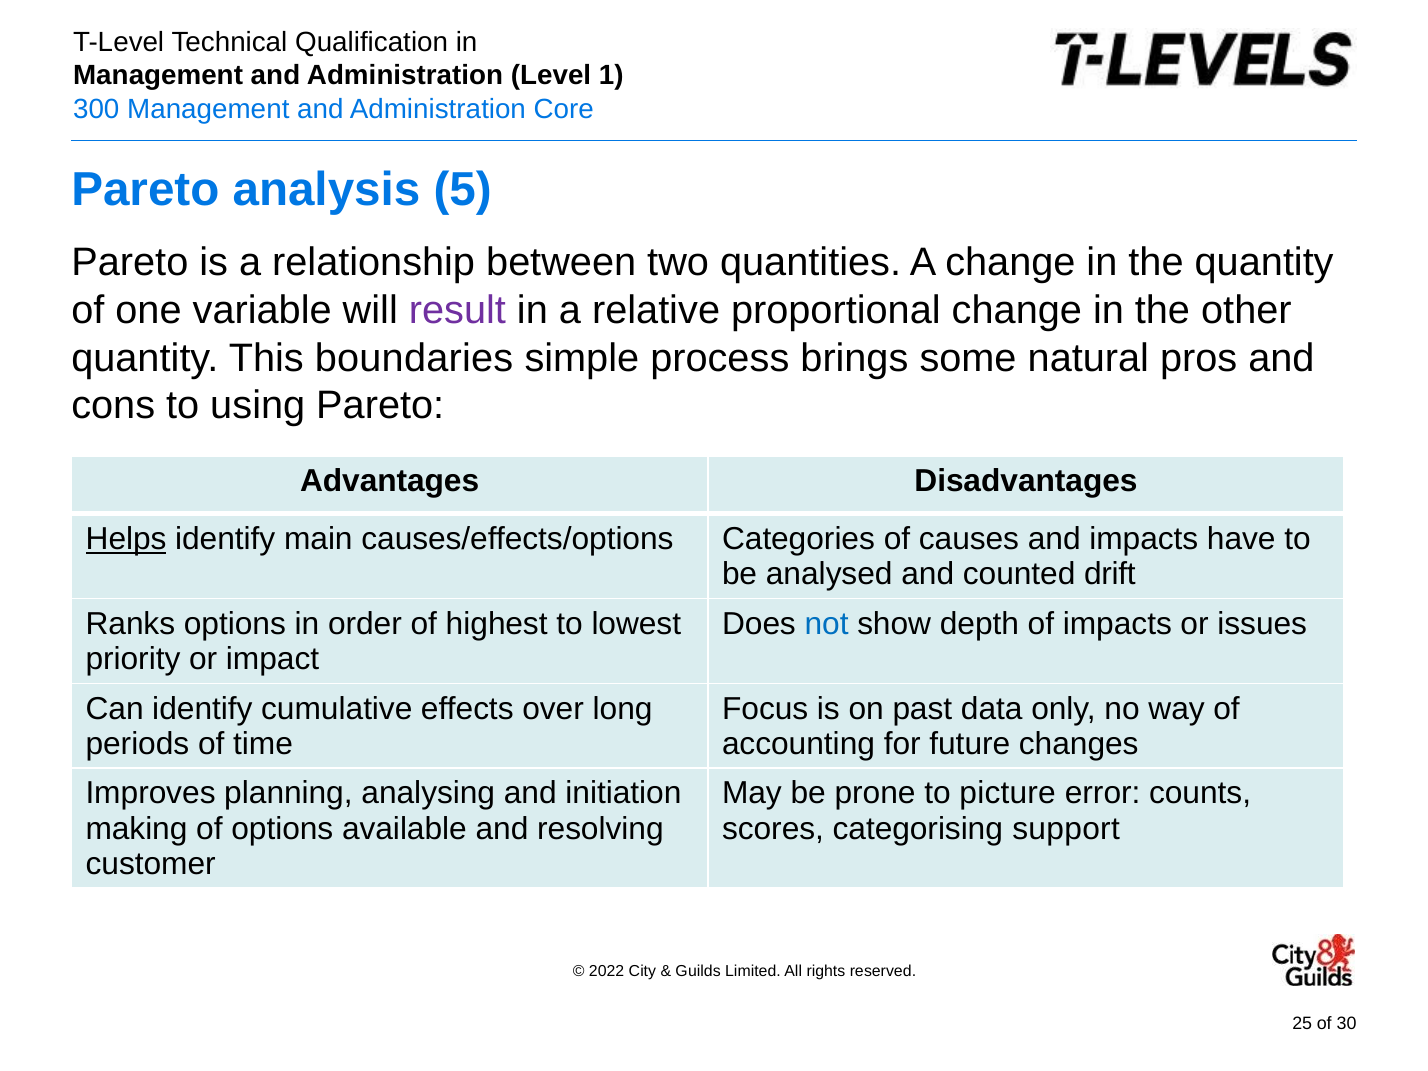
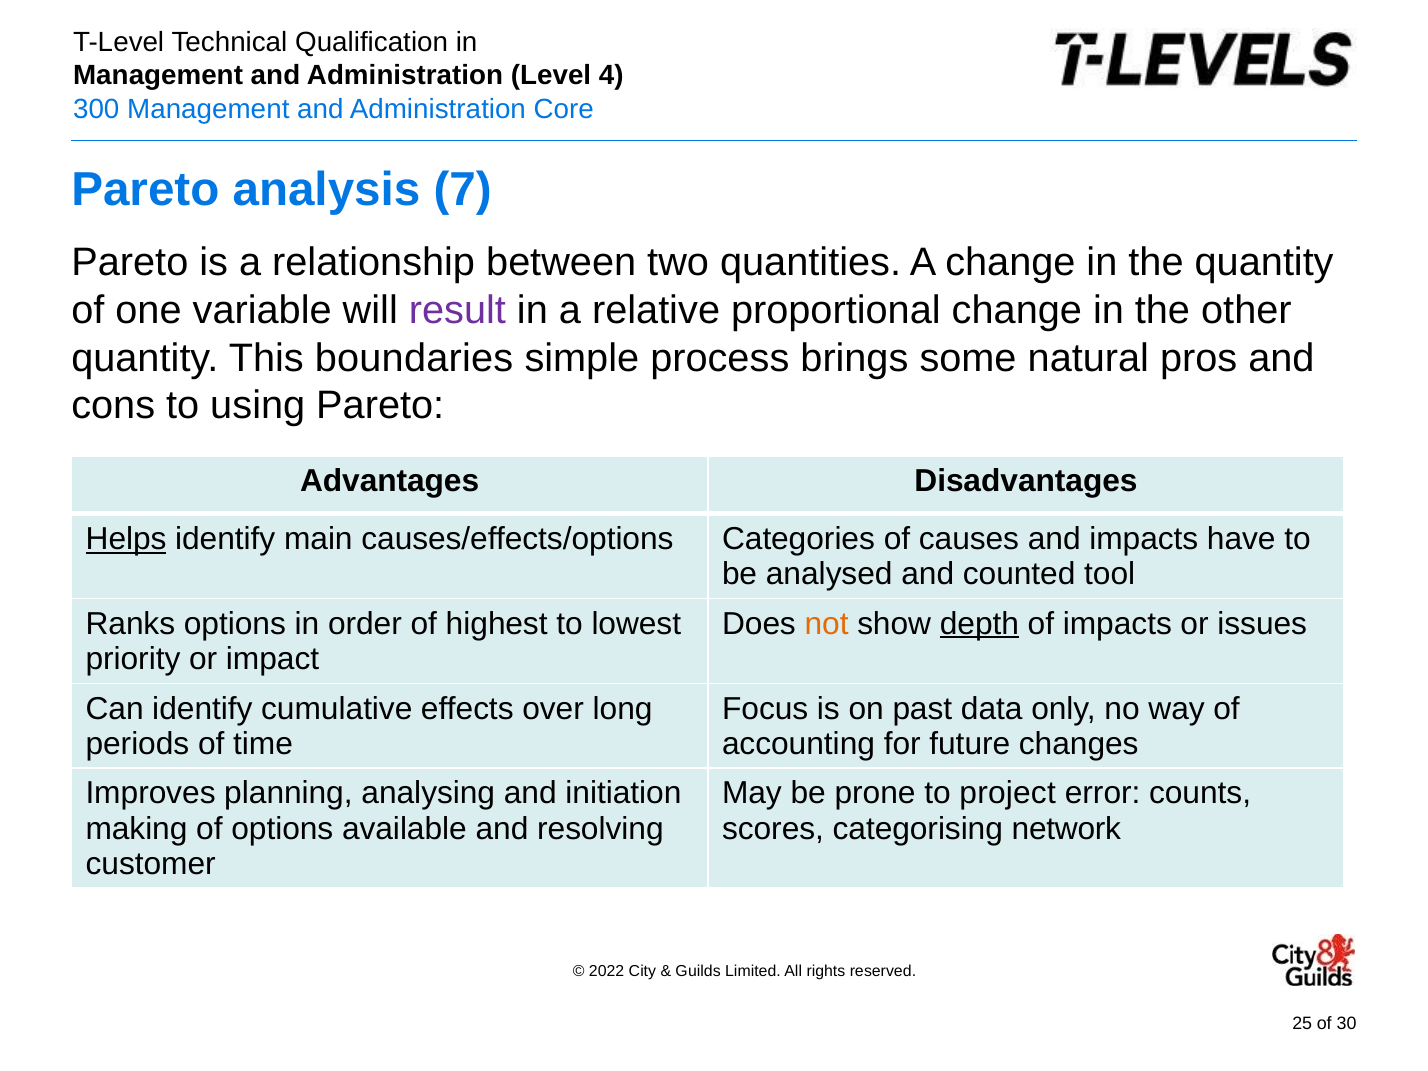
1: 1 -> 4 (611, 76)
5: 5 -> 7 (463, 189)
drift: drift -> tool (1110, 574)
not colour: blue -> orange (827, 624)
depth underline: none -> present (979, 624)
picture: picture -> project (1008, 793)
support: support -> network (1066, 829)
